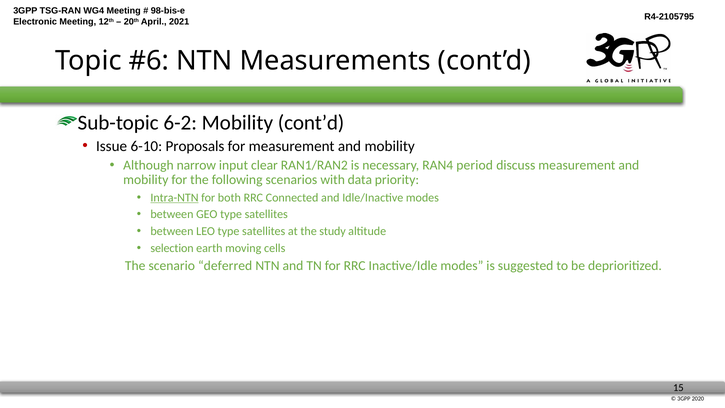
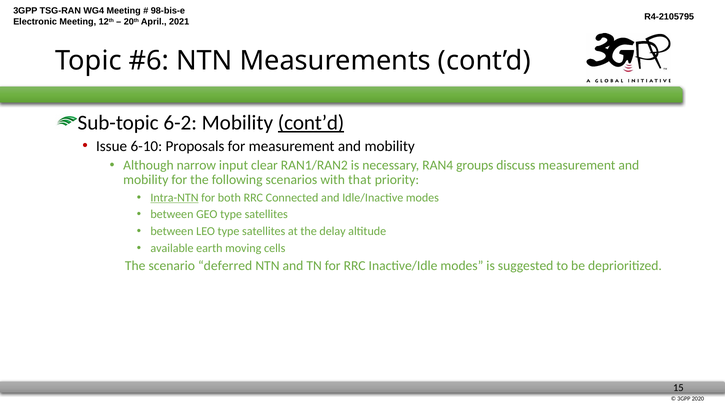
cont’d underline: none -> present (311, 123)
period: period -> groups (475, 165)
data: data -> that (360, 180)
study: study -> delay (333, 231)
selection: selection -> available (172, 248)
